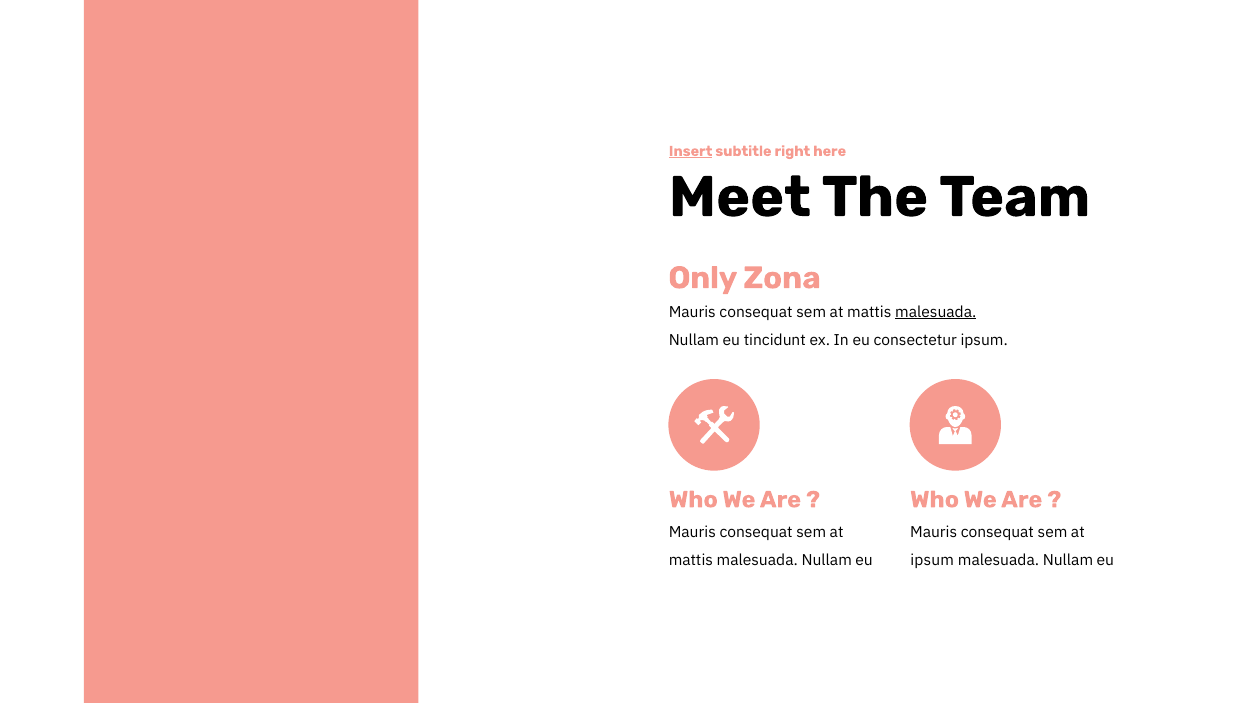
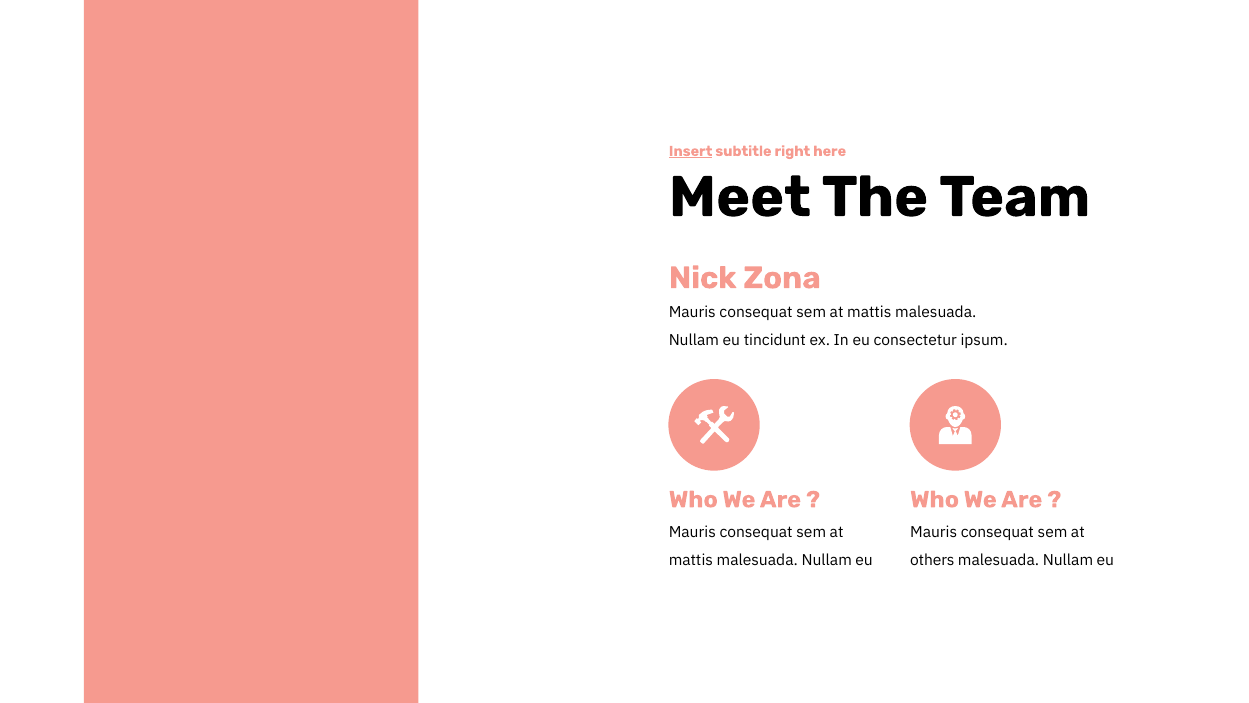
Only: Only -> Nick (703, 278)
malesuada underline: present -> none (936, 312)
ipsum: ipsum -> others (932, 560)
